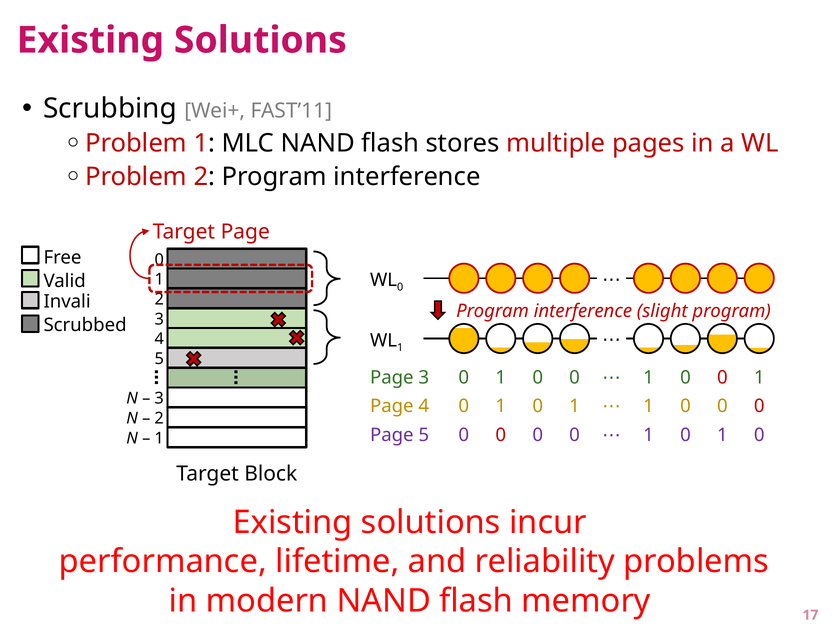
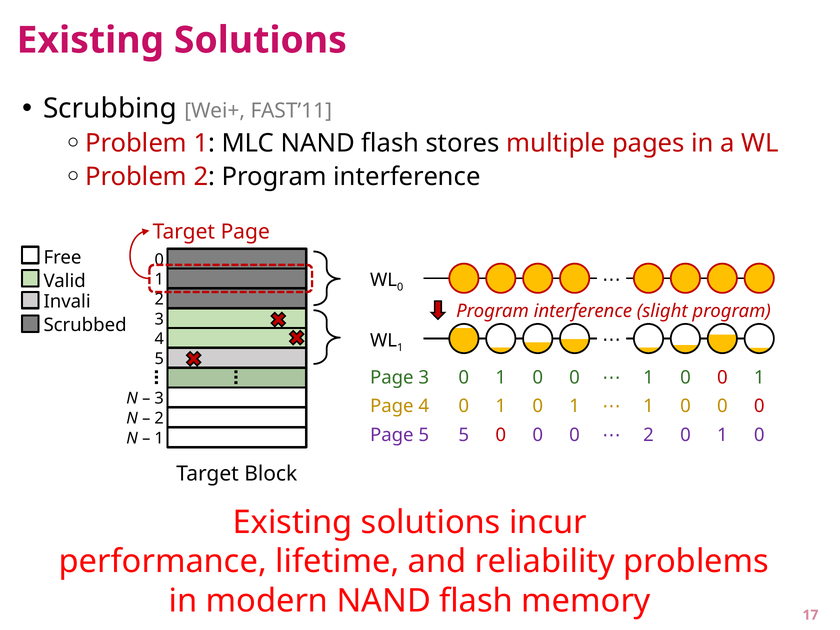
5 0: 0 -> 5 (464, 435)
0 0 0 1: 1 -> 2 (649, 435)
